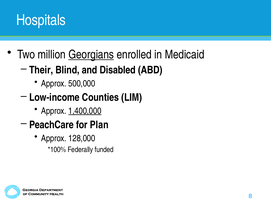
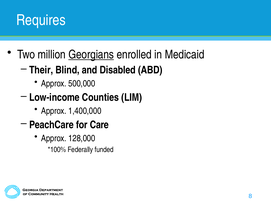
Hospitals: Hospitals -> Requires (41, 20)
1,400,000 underline: present -> none (85, 111)
Plan: Plan -> Care (99, 125)
